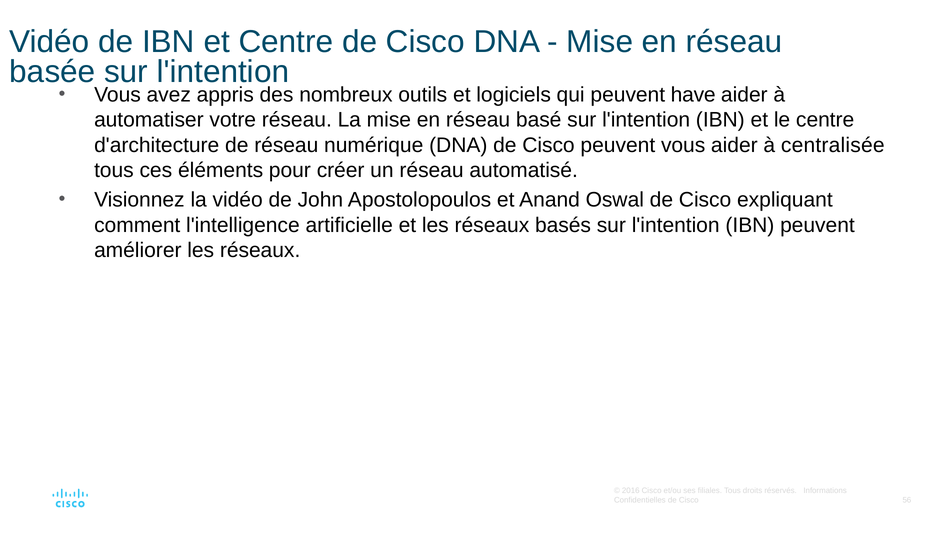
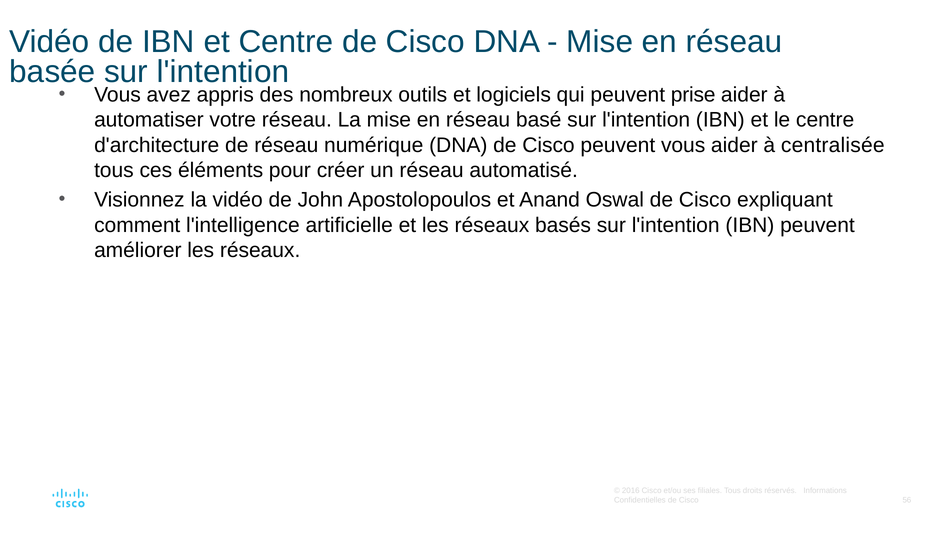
have: have -> prise (693, 95)
